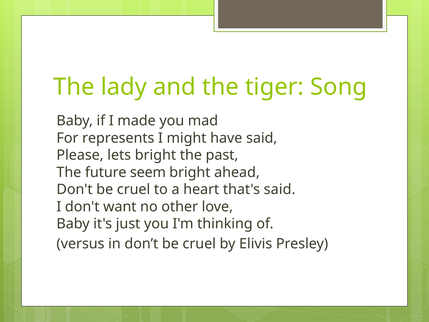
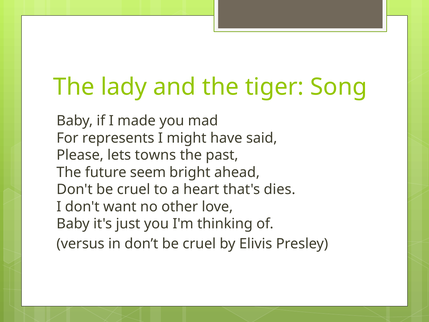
lets bright: bright -> towns (155, 155)
that's said: said -> dies (280, 189)
